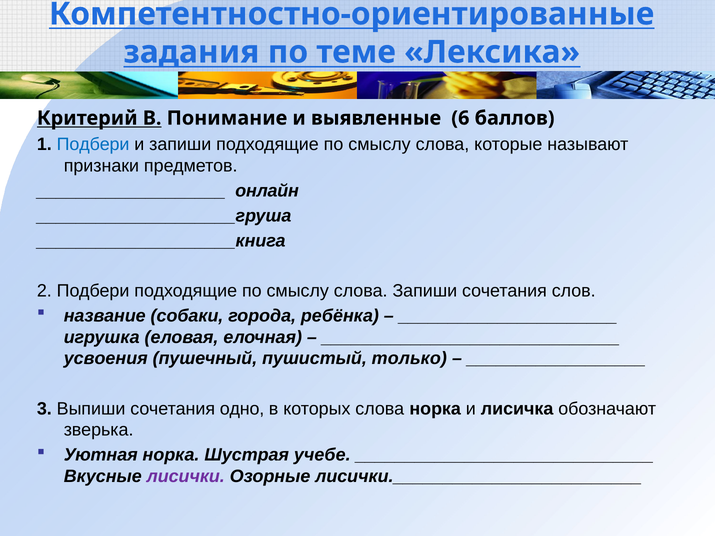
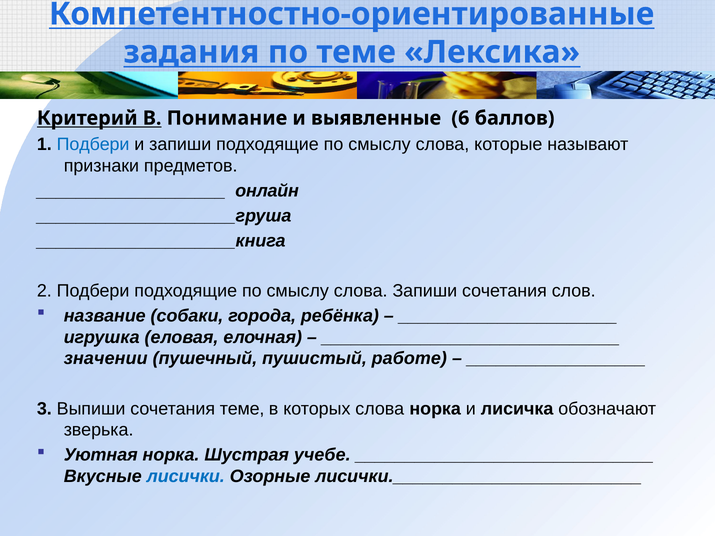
усвоения: усвоения -> значении (106, 359)
только: только -> работе (409, 359)
сочетания одно: одно -> теме (242, 409)
лисички colour: purple -> blue (186, 477)
